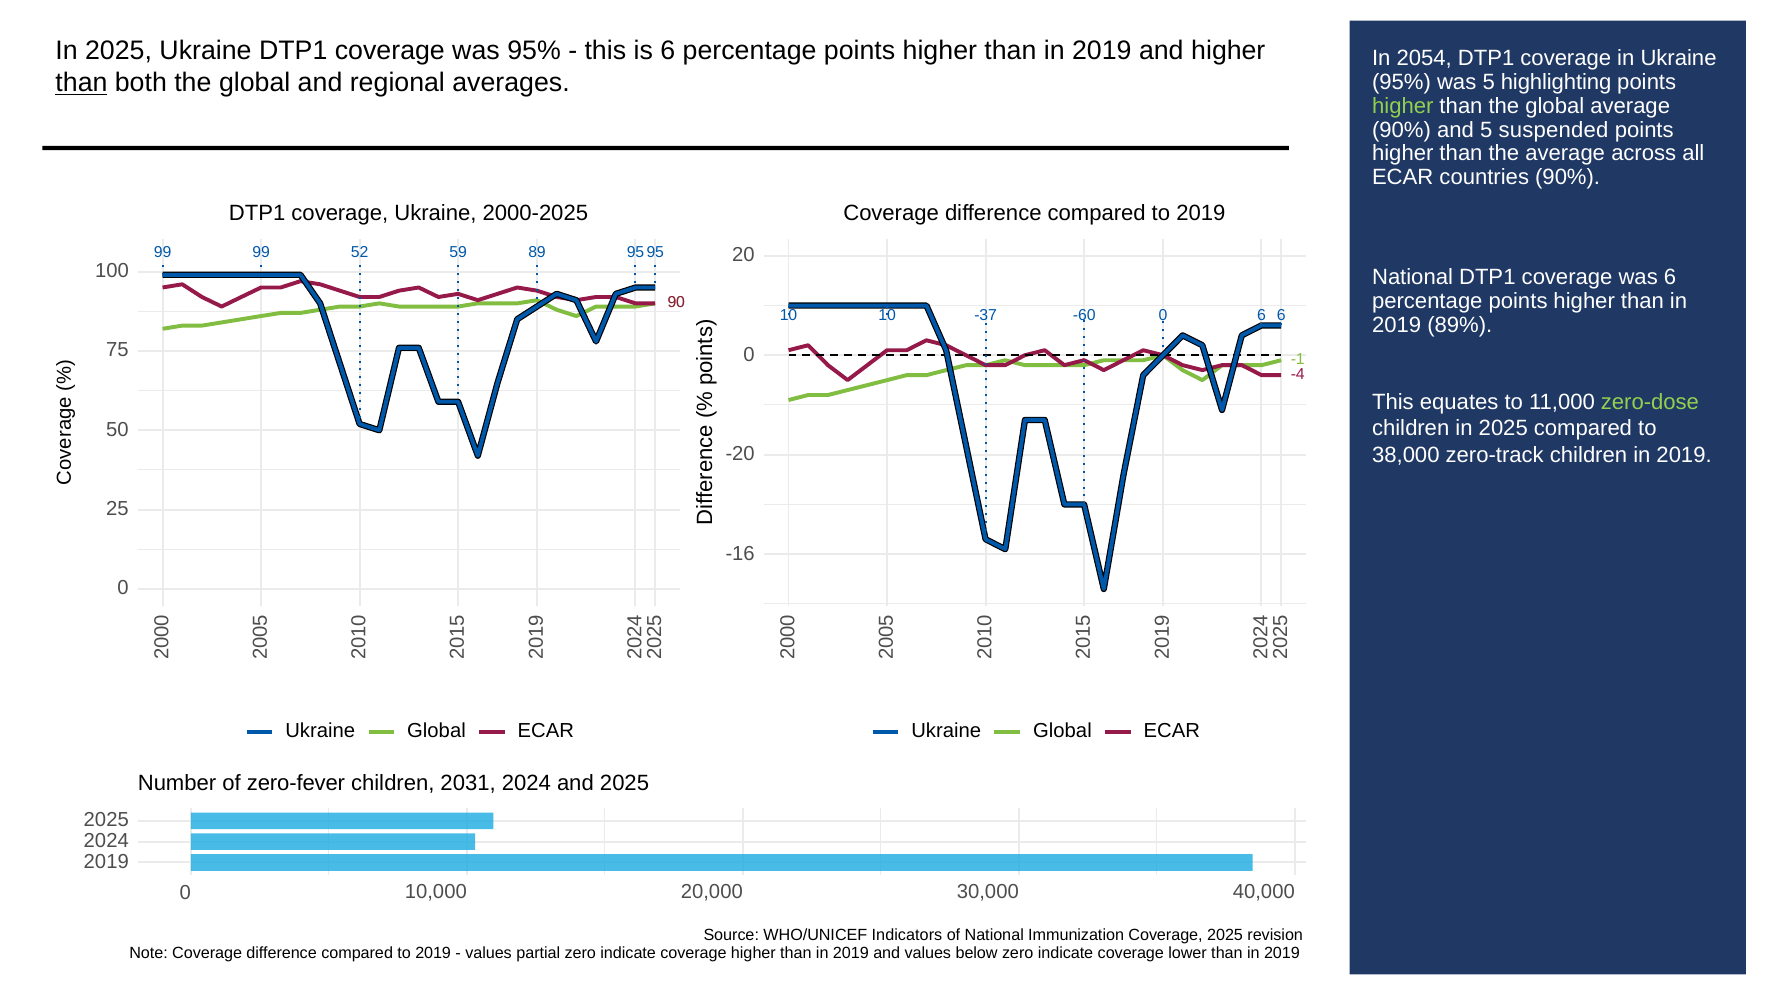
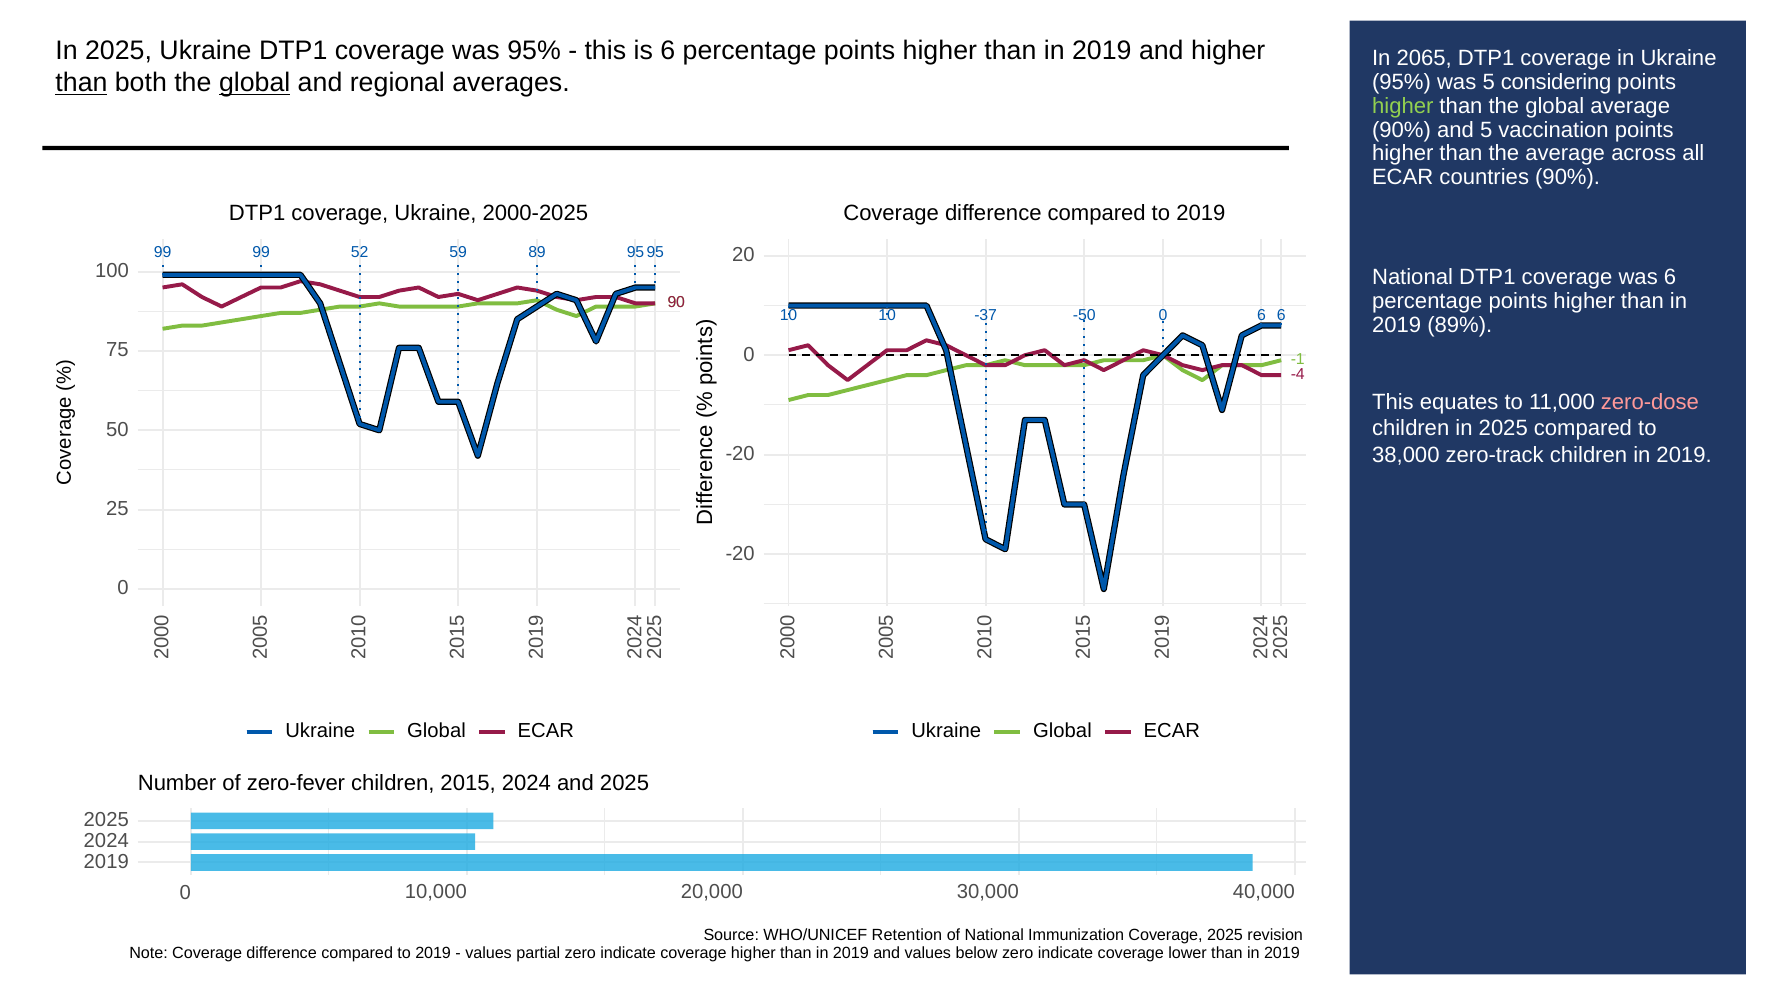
2054: 2054 -> 2065 (1424, 58)
global underline: none -> present (255, 83)
highlighting: highlighting -> considering (1556, 82)
suspended: suspended -> vaccination (1554, 130)
-60: -60 -> -50 (1084, 315)
zero-dose colour: light green -> pink (1650, 402)
-16: -16 -> -20 (740, 553)
2031: 2031 -> 2015 (468, 783)
Indicators: Indicators -> Retention (907, 935)
